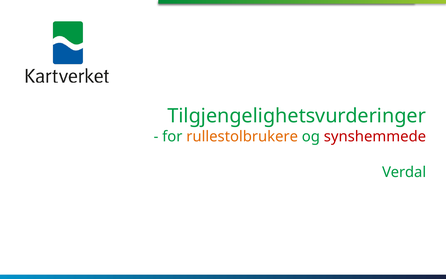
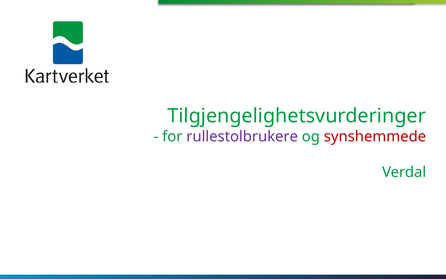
rullestolbrukere colour: orange -> purple (242, 136)
